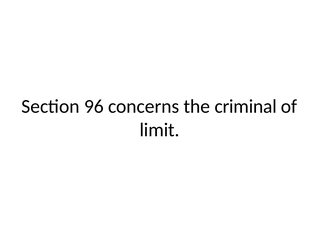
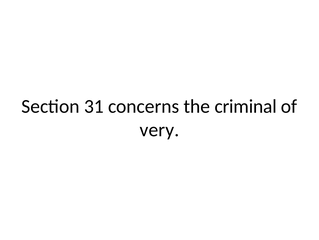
96: 96 -> 31 (94, 106)
limit: limit -> very (159, 129)
